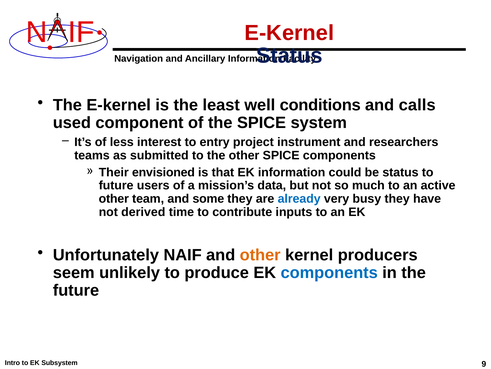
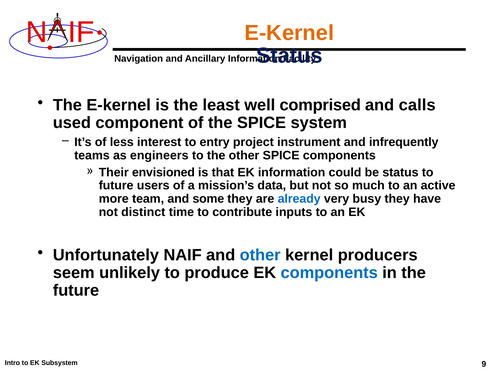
E-Kernel colour: red -> orange (289, 33)
conditions: conditions -> comprised (320, 105)
researchers: researchers -> infrequently (404, 142)
submitted: submitted -> engineers (159, 155)
other: other -> more (114, 199)
derived: derived -> distinct (143, 212)
other colour: orange -> blue (260, 255)
